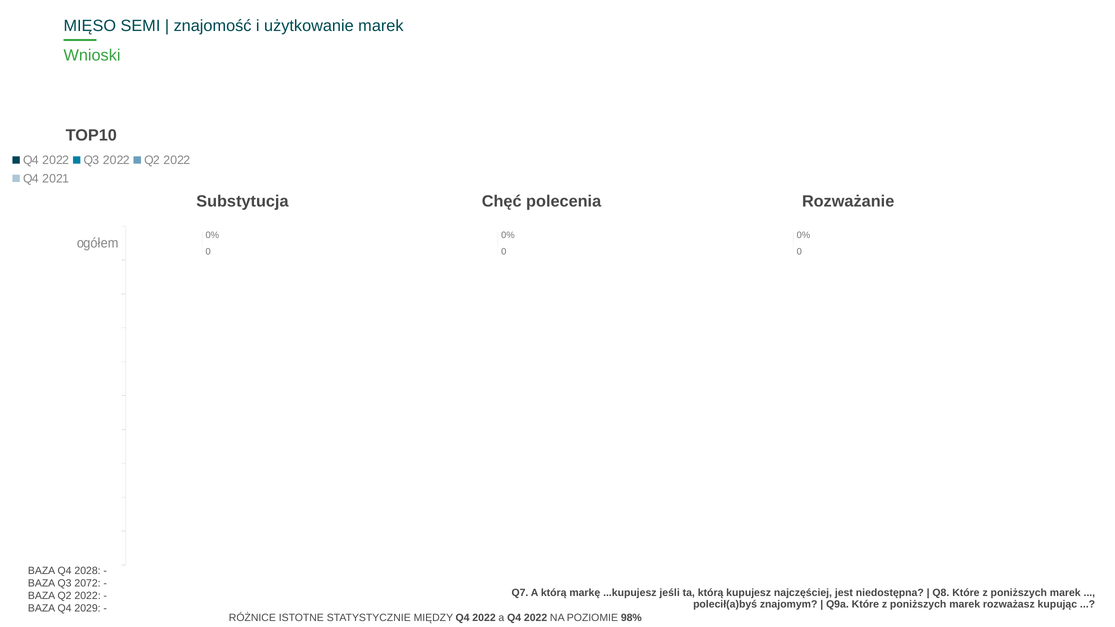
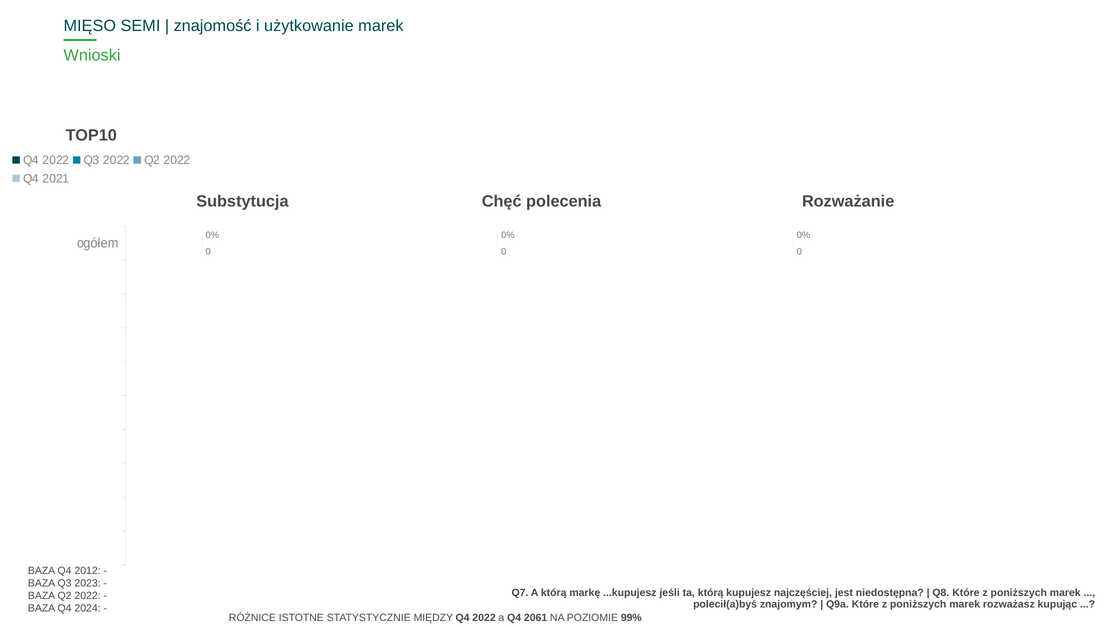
2028: 2028 -> 2012 (88, 571)
2072: 2072 -> 2023 (88, 583)
2029: 2029 -> 2024 (88, 609)
a Q4 2022: 2022 -> 2061 (536, 618)
98%: 98% -> 99% (631, 618)
